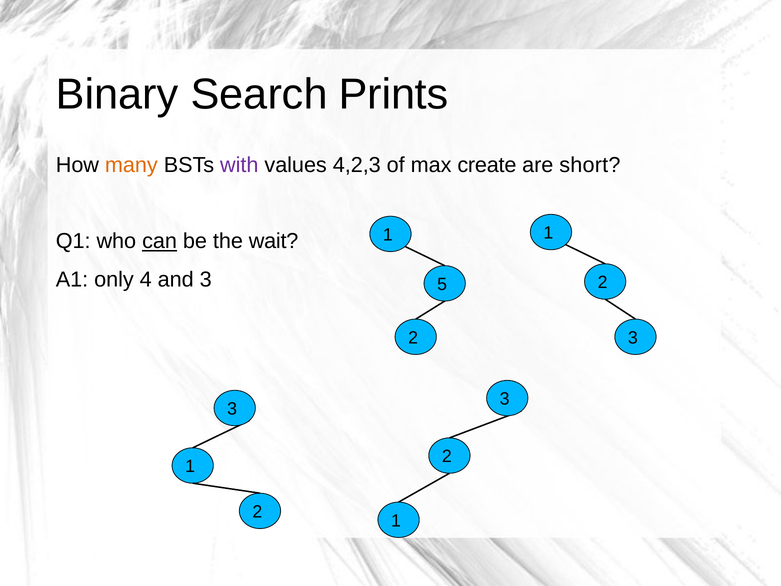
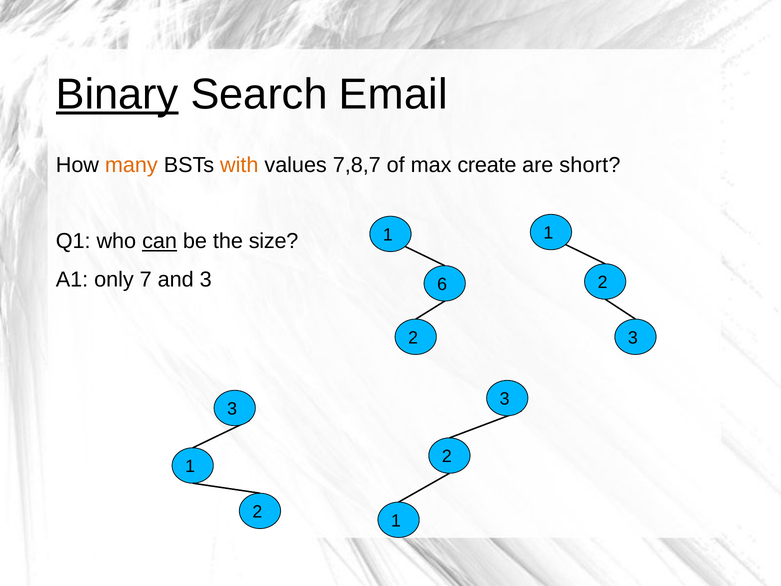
Binary underline: none -> present (117, 94)
Prints: Prints -> Email (393, 94)
with colour: purple -> orange (239, 165)
4,2,3: 4,2,3 -> 7,8,7 (357, 165)
wait: wait -> size (274, 241)
4: 4 -> 7 (146, 279)
5: 5 -> 6 (442, 284)
